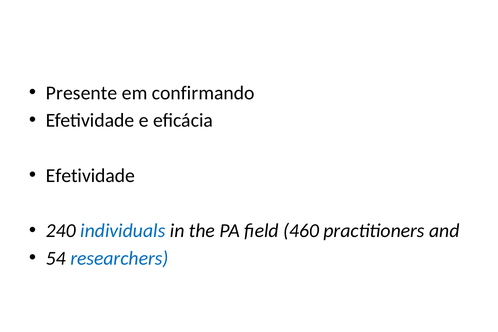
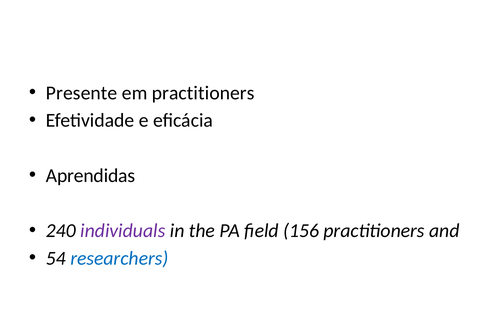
em confirmando: confirmando -> practitioners (203, 93)
Efetividade: Efetividade -> Aprendidas (90, 176)
individuals colour: blue -> purple (123, 231)
460: 460 -> 156 (301, 231)
